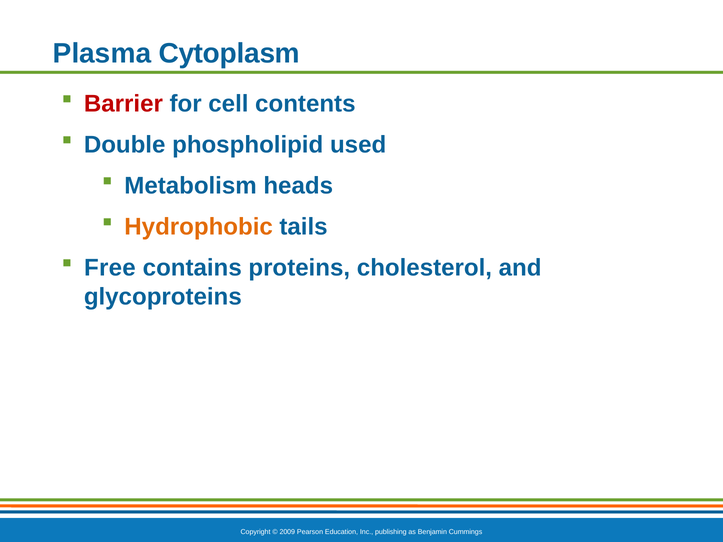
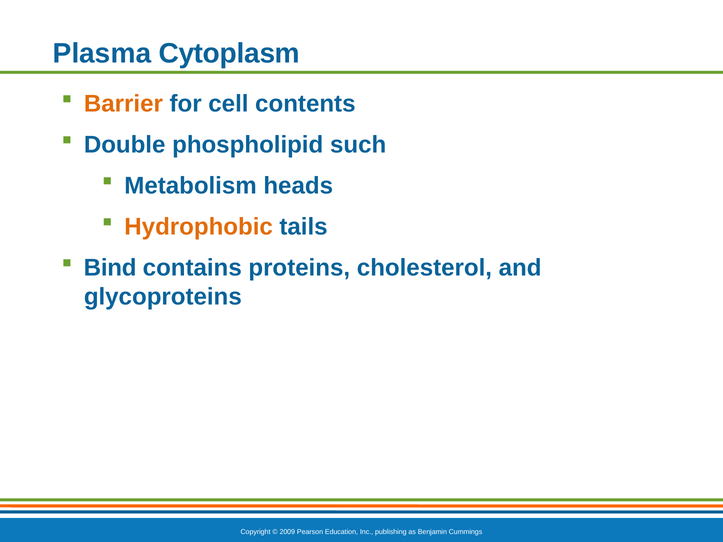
Barrier colour: red -> orange (123, 104)
used: used -> such (358, 145)
Free: Free -> Bind (110, 268)
